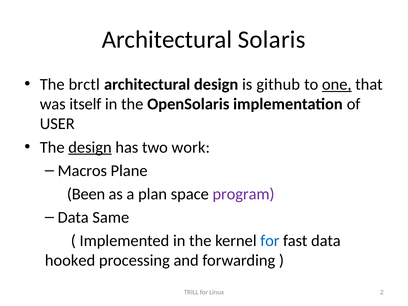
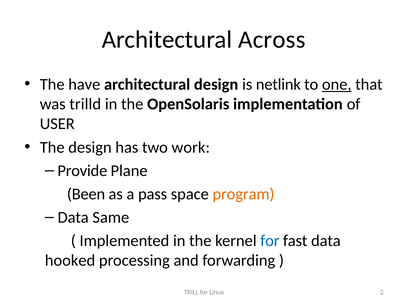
Solaris: Solaris -> Across (272, 39)
brctl: brctl -> have (84, 84)
github: github -> netlink (278, 84)
itself: itself -> trilld (85, 104)
design underline: present -> none (90, 147)
Macros: Macros -> Provide (82, 171)
plan: plan -> pass (153, 194)
program colour: purple -> orange (243, 194)
